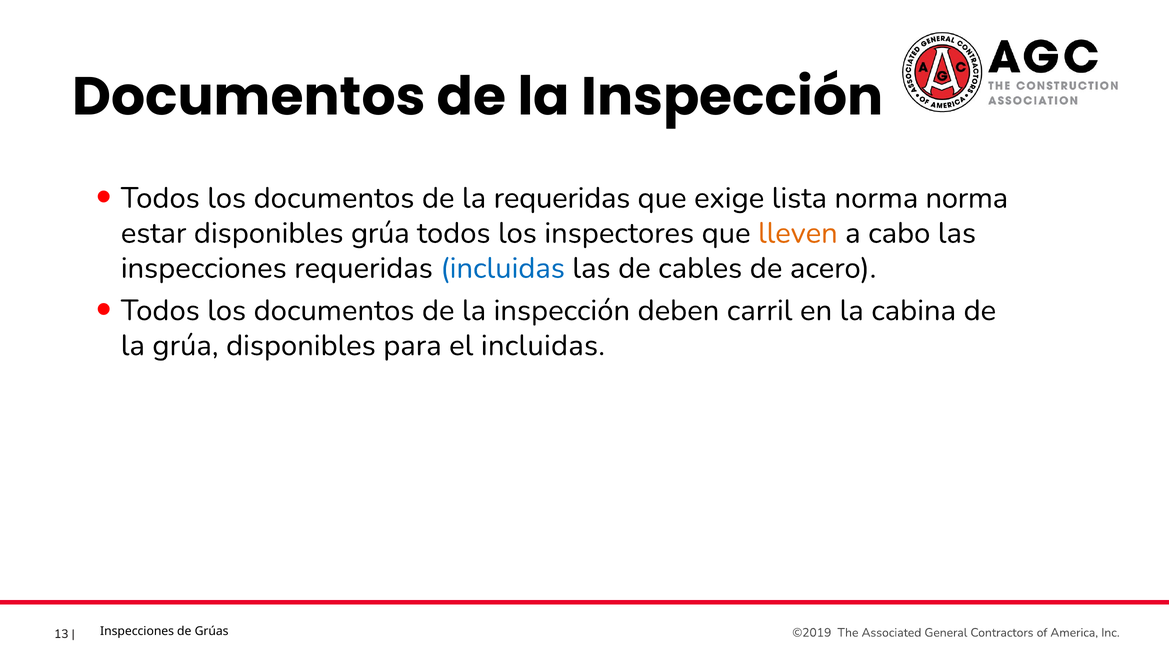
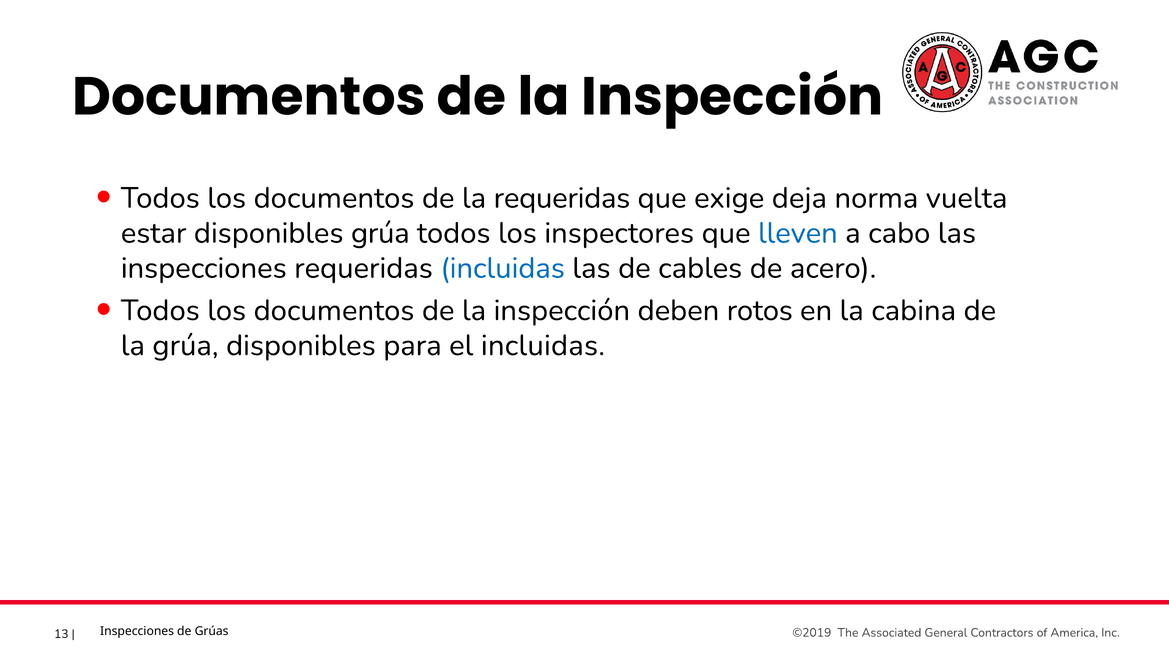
lista: lista -> deja (799, 198)
norma norma: norma -> vuelta (967, 198)
lleven colour: orange -> blue (798, 233)
carril: carril -> rotos (760, 311)
